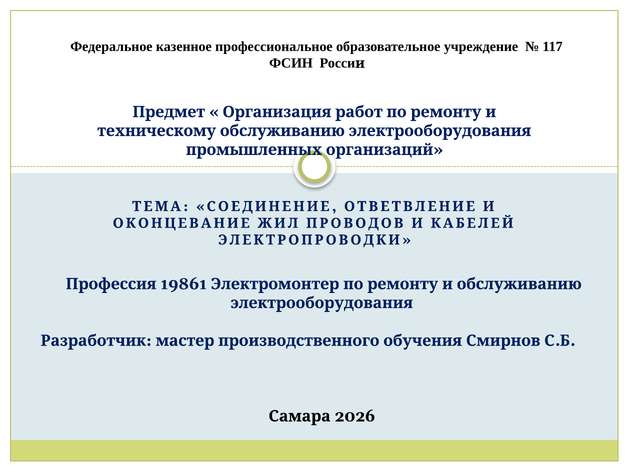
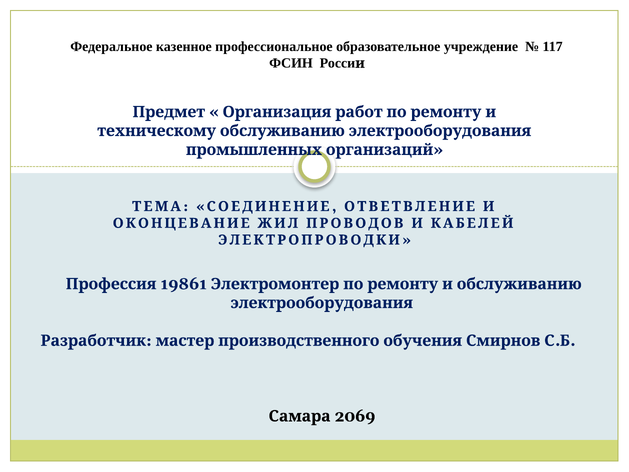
2026: 2026 -> 2069 (355, 416)
